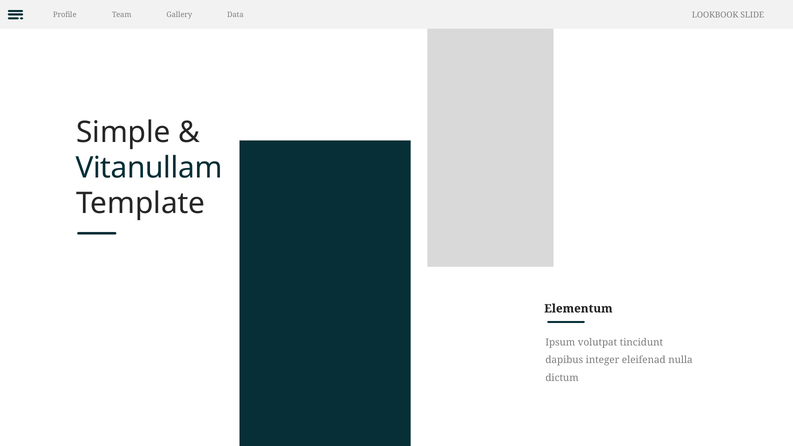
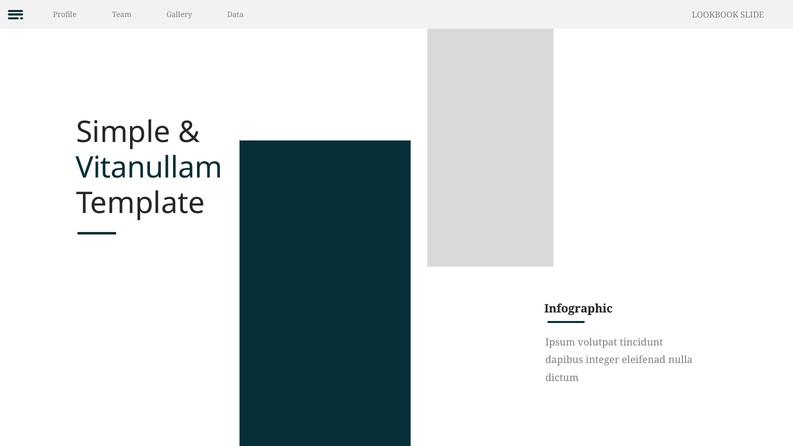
Elementum: Elementum -> Infographic (578, 309)
